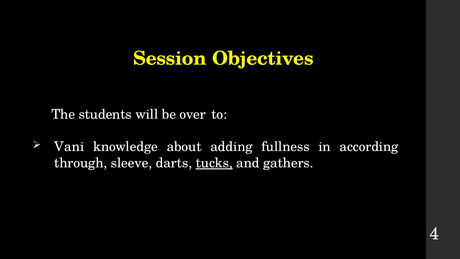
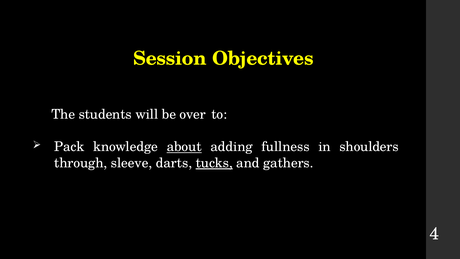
Vani: Vani -> Pack (69, 147)
about underline: none -> present (184, 147)
according: according -> shoulders (369, 147)
